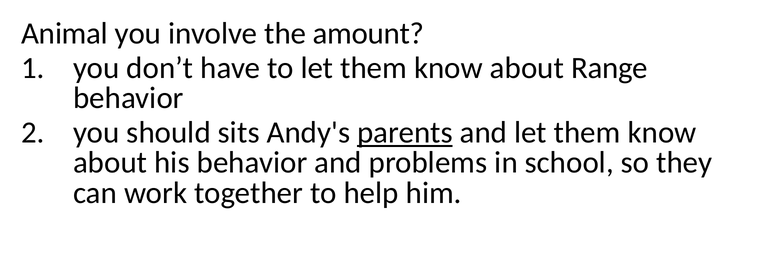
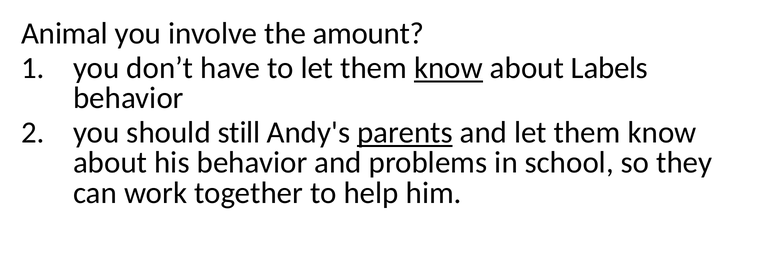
know underline: none -> present (449, 68)
Range: Range -> Labels (609, 68)
sits: sits -> still (239, 133)
